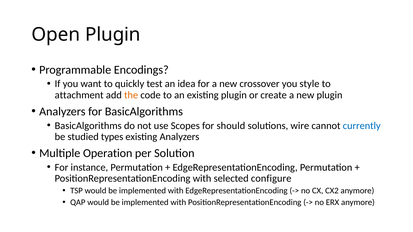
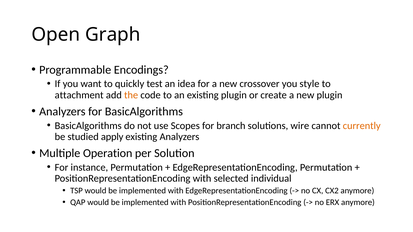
Open Plugin: Plugin -> Graph (113, 35)
should: should -> branch (231, 126)
currently colour: blue -> orange (362, 126)
types: types -> apply (112, 137)
configure: configure -> individual (271, 179)
